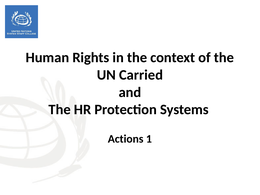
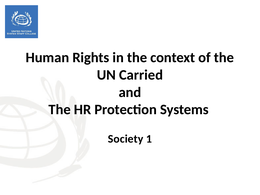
Actions: Actions -> Society (126, 139)
